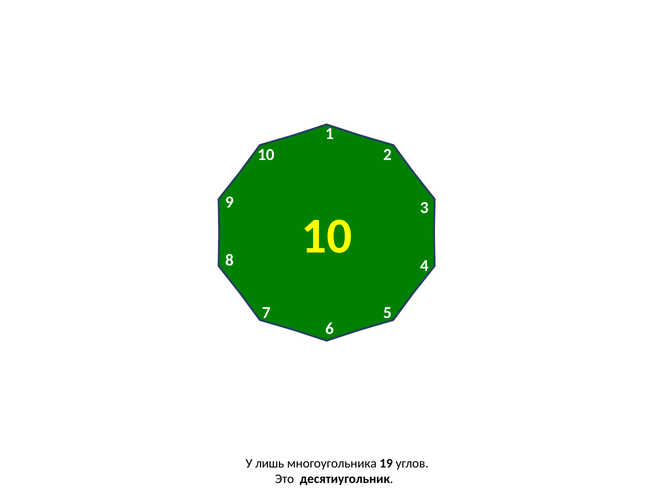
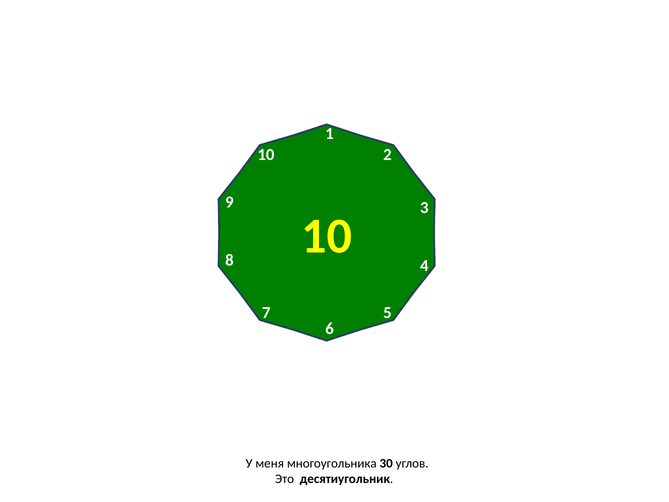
лишь: лишь -> меня (270, 463)
19: 19 -> 30 (386, 463)
